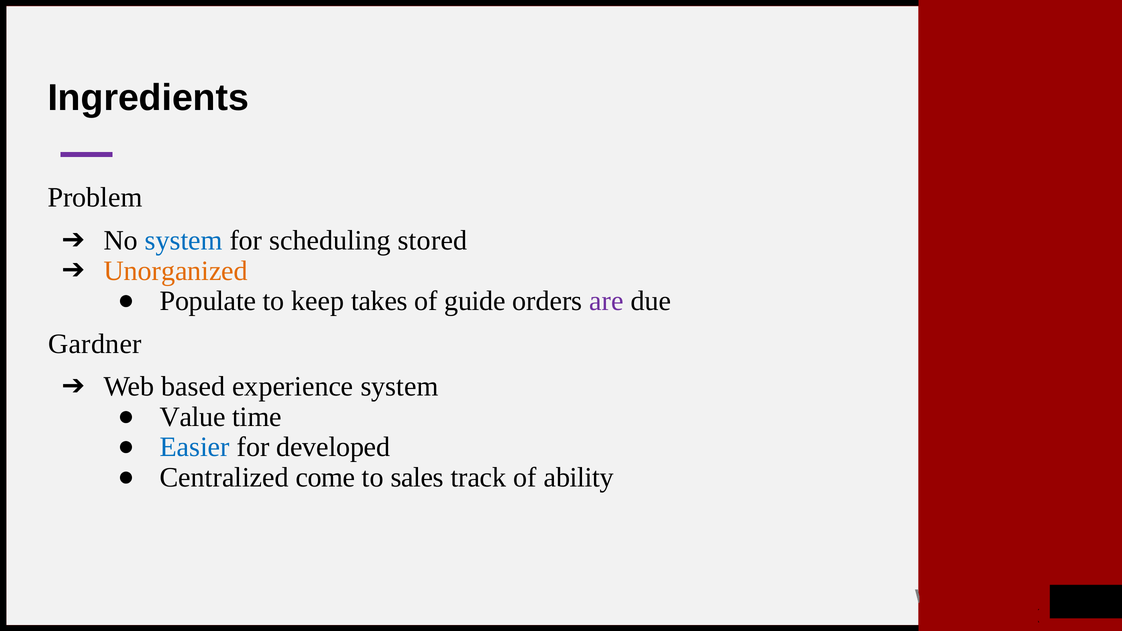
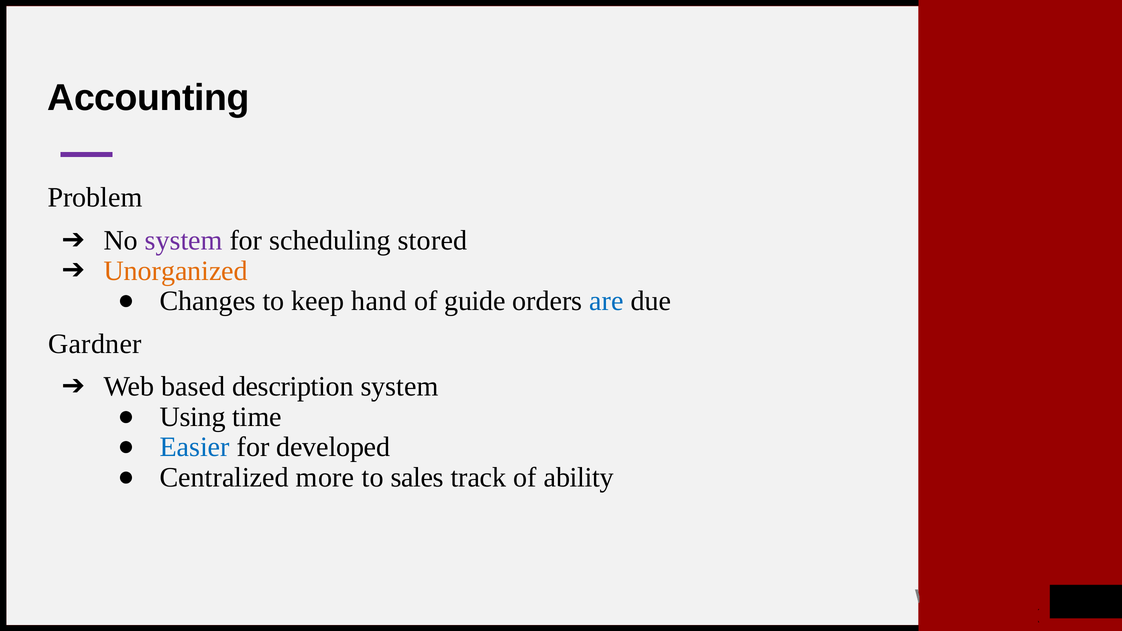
Ingredients: Ingredients -> Accounting (148, 98)
system colour: blue -> purple (184, 241)
Populate: Populate -> Changes (208, 301)
takes: takes -> hand (379, 301)
are colour: purple -> blue (606, 301)
experience: experience -> description (293, 387)
Value: Value -> Using (193, 417)
come: come -> more (325, 478)
